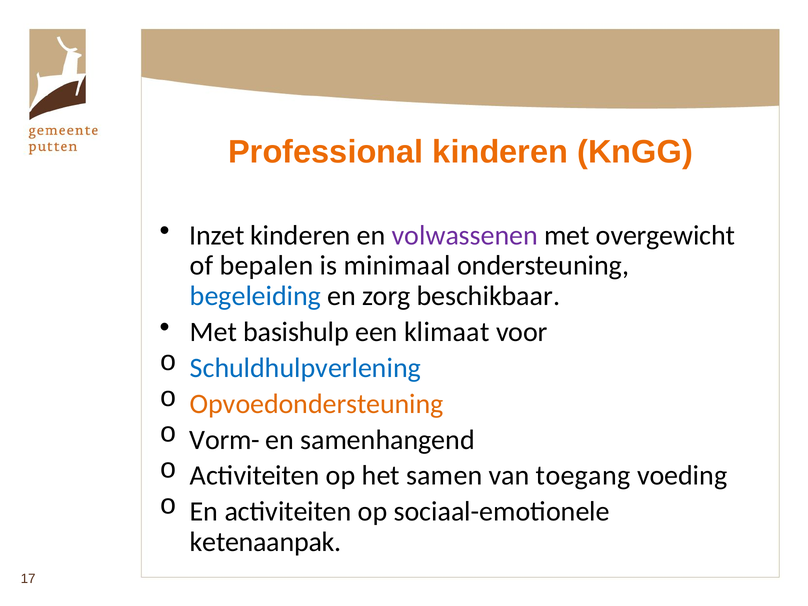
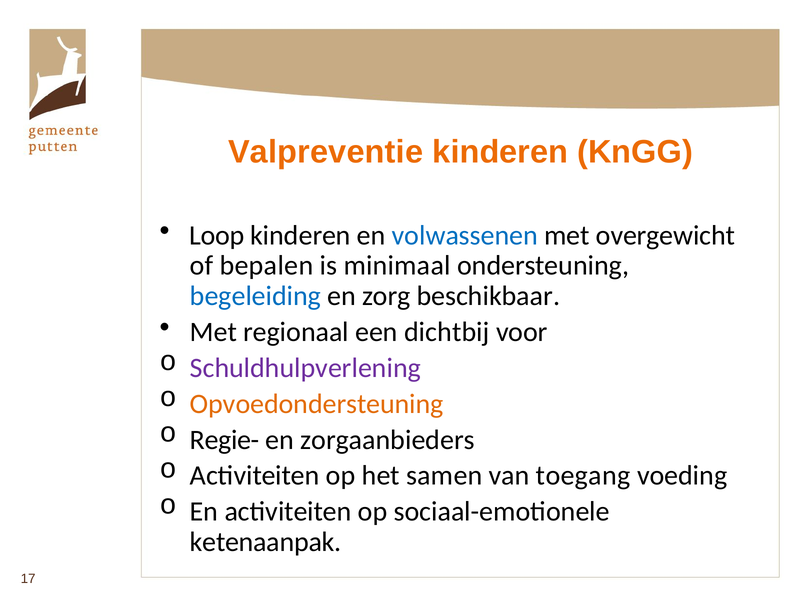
Professional: Professional -> Valpreventie (326, 152)
Inzet: Inzet -> Loop (217, 235)
volwassenen colour: purple -> blue (465, 235)
basishulp: basishulp -> regionaal (296, 332)
klimaat: klimaat -> dichtbij (447, 332)
Schuldhulpverlening colour: blue -> purple (305, 368)
Vorm-: Vorm- -> Regie- (225, 440)
samenhangend: samenhangend -> zorgaanbieders (388, 440)
